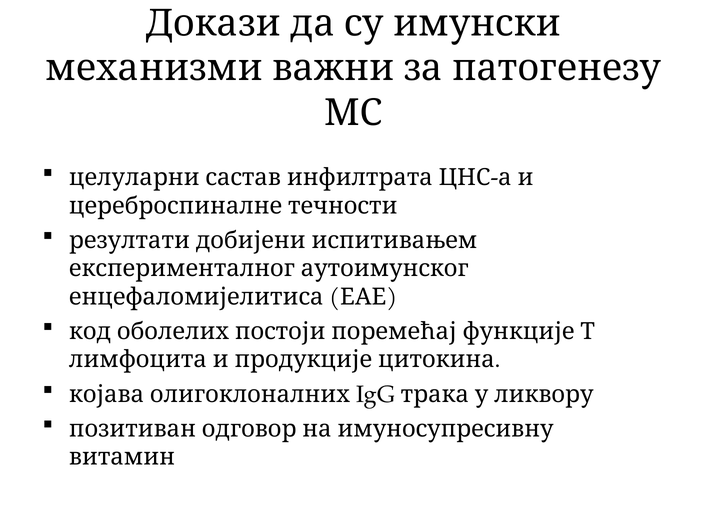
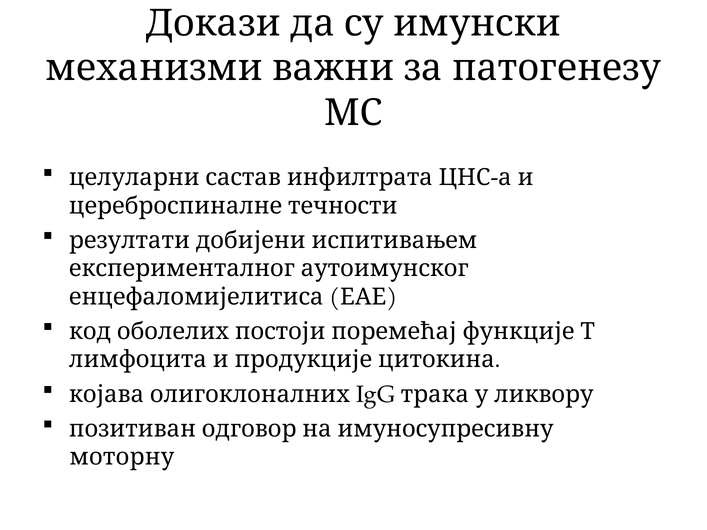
витамин: витамин -> моторну (122, 457)
